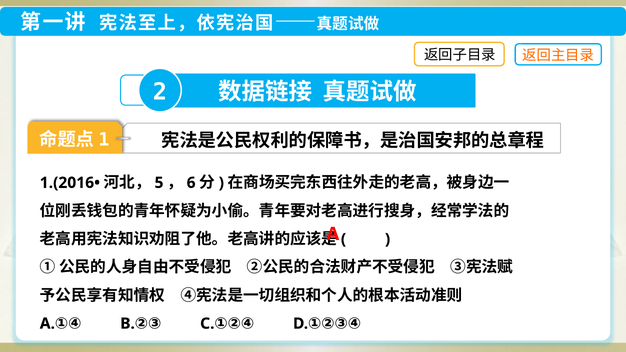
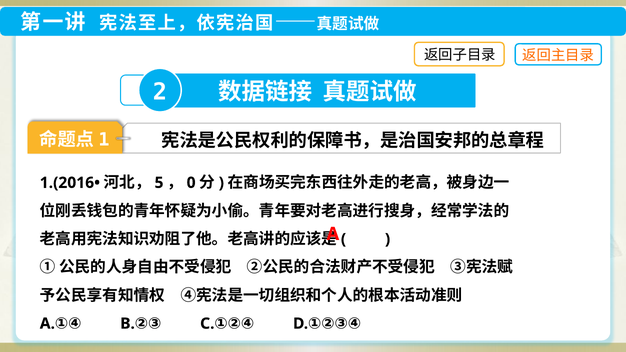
6: 6 -> 0 (191, 183)
